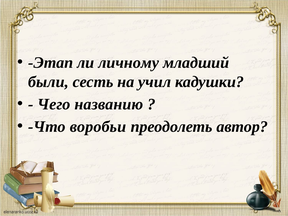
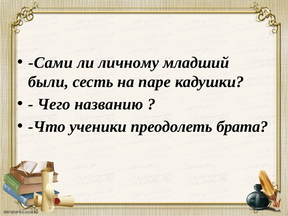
Этап: Этап -> Сами (51, 63)
учил: учил -> паре (155, 82)
воробьи: воробьи -> ученики (98, 127)
автор: автор -> брата (242, 127)
